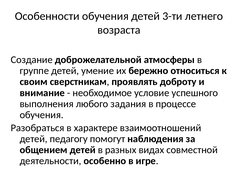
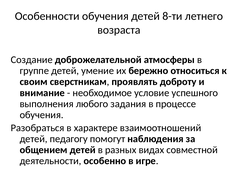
3-ти: 3-ти -> 8-ти (172, 16)
